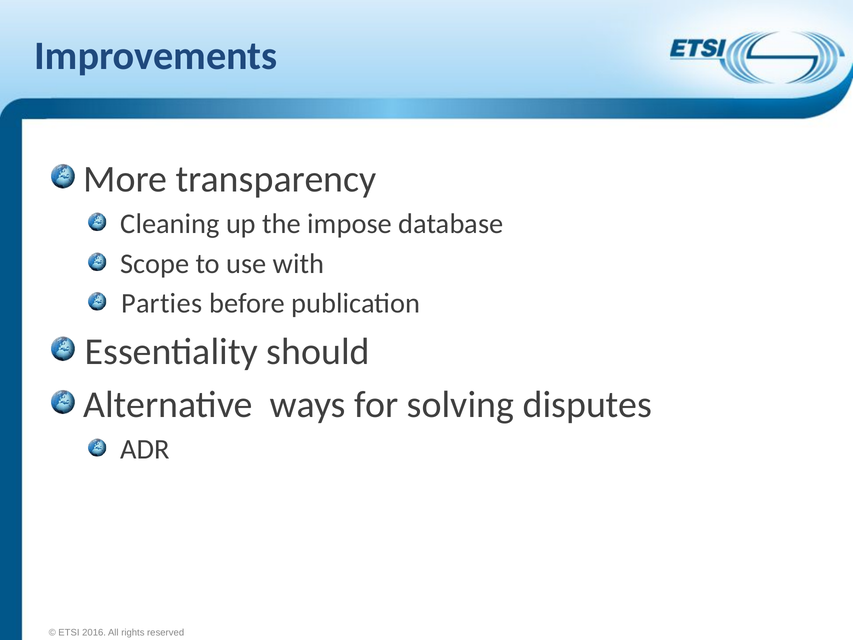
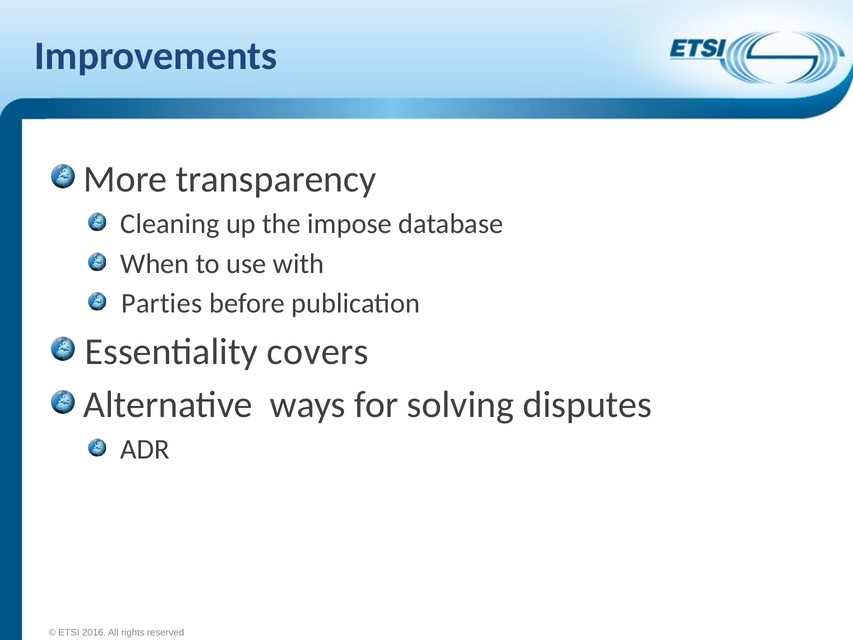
Scope: Scope -> When (155, 264)
should: should -> covers (318, 351)
